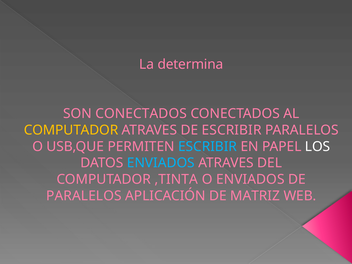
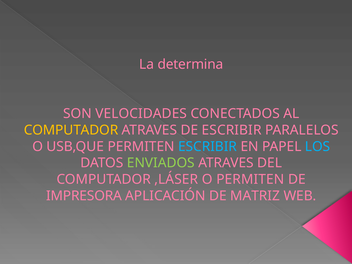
SON CONECTADOS: CONECTADOS -> VELOCIDADES (141, 114)
LOS colour: white -> light blue (318, 147)
ENVIADOS colour: light blue -> light green (161, 163)
,TINTA: ,TINTA -> ,LÁSER (176, 179)
O ENVIADOS: ENVIADOS -> PERMITEN (250, 179)
PARALELOS: PARALELOS -> IMPRESORA (84, 196)
